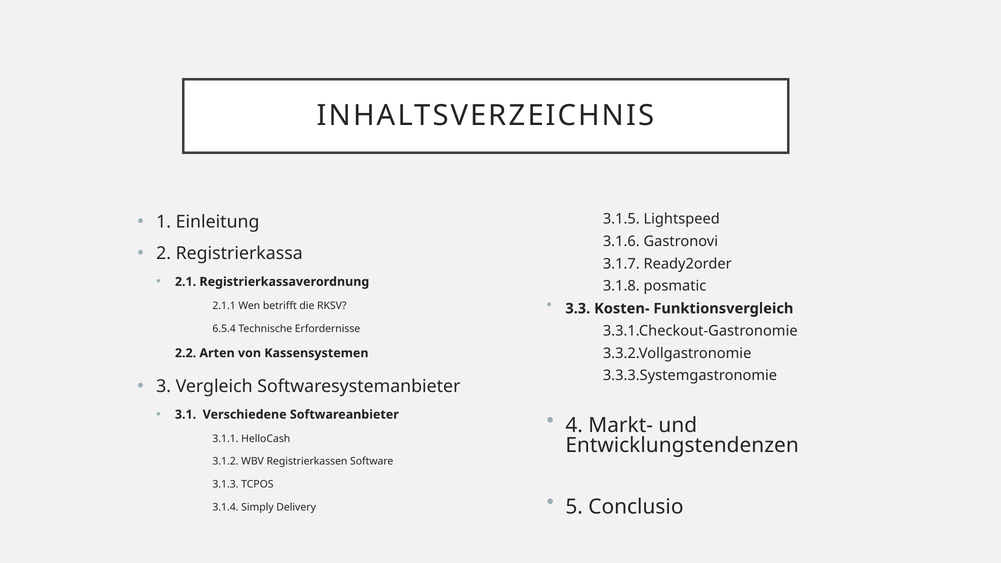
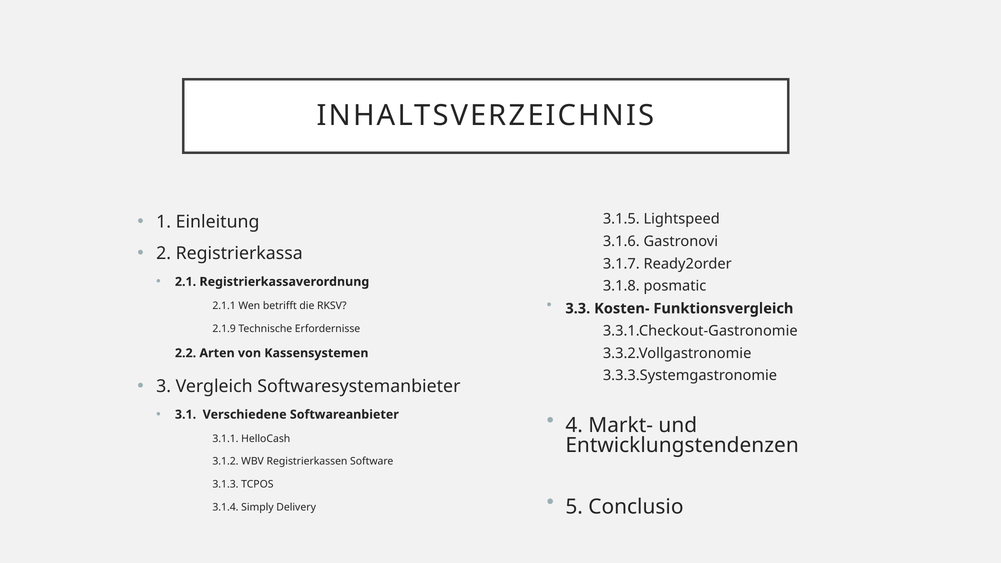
6.5.4: 6.5.4 -> 2.1.9 (224, 329)
